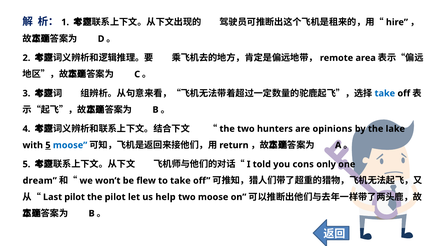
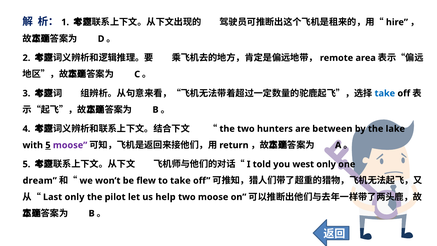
opinions: opinions -> between (332, 129)
moose colour: blue -> purple (70, 145)
cons: cons -> west (303, 164)
pilot: pilot -> only (75, 197)
